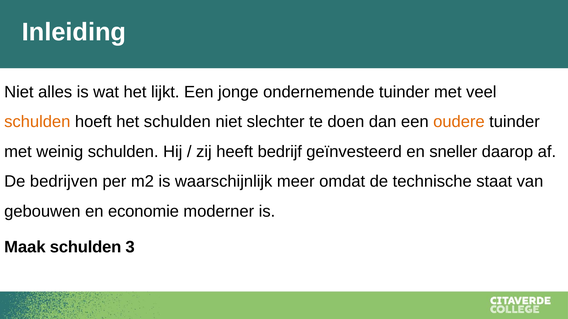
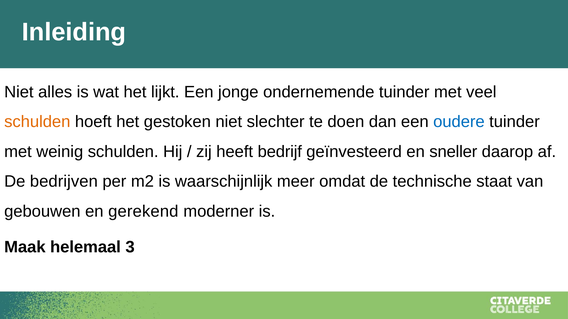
het schulden: schulden -> gestoken (177, 122)
oudere colour: orange -> blue (459, 122)
economie: economie -> gerekend (143, 212)
Maak schulden: schulden -> helemaal (85, 247)
